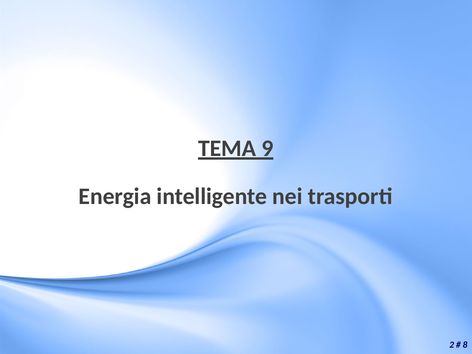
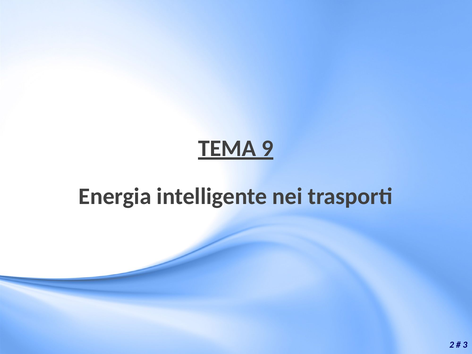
8: 8 -> 3 (465, 345)
